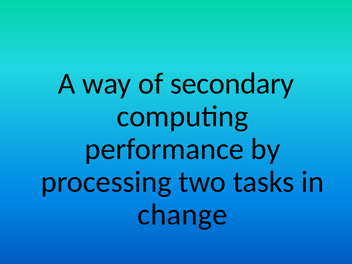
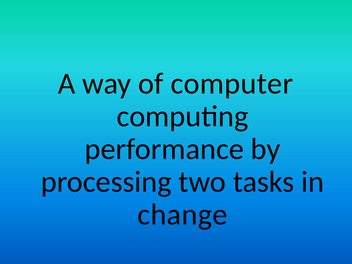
secondary: secondary -> computer (232, 84)
